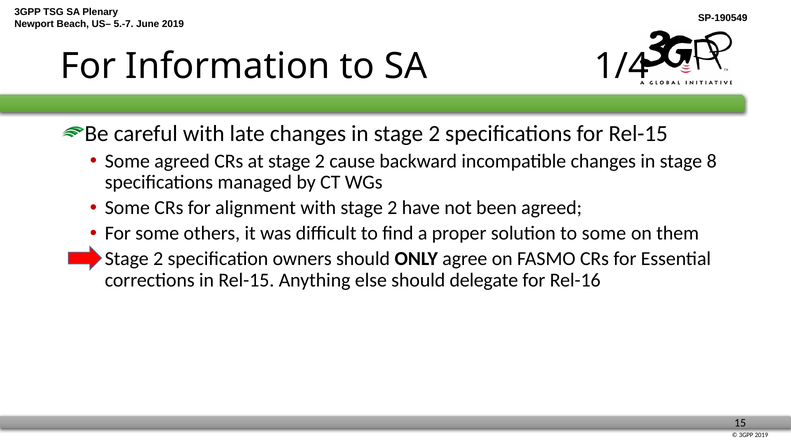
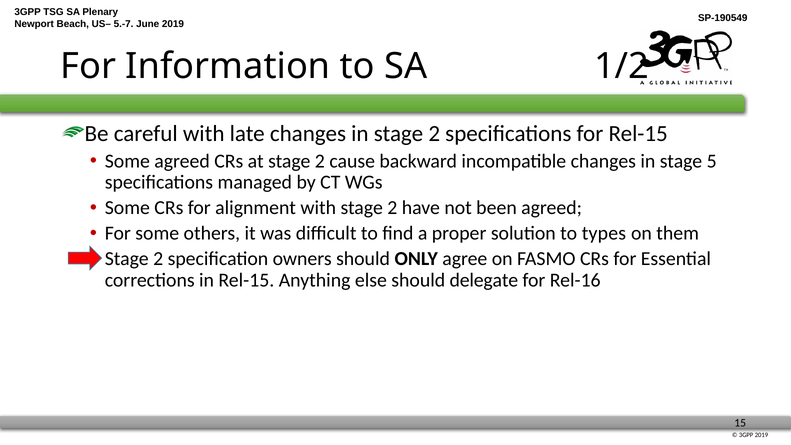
1/4: 1/4 -> 1/2 (622, 66)
8: 8 -> 5 (712, 161)
to some: some -> types (604, 233)
